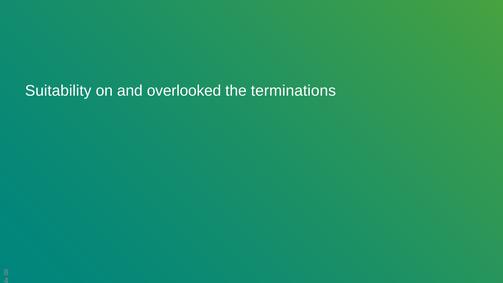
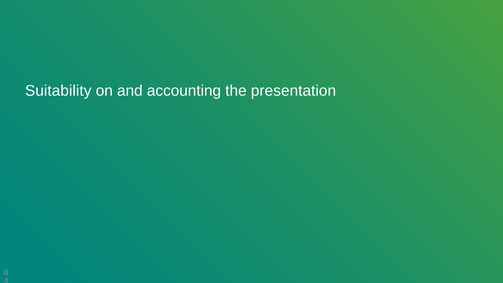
overlooked: overlooked -> accounting (184, 91)
terminations: terminations -> presentation (293, 91)
